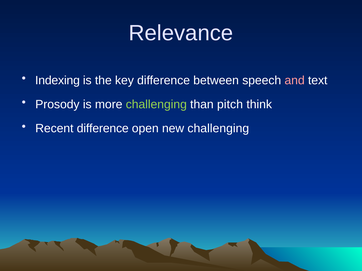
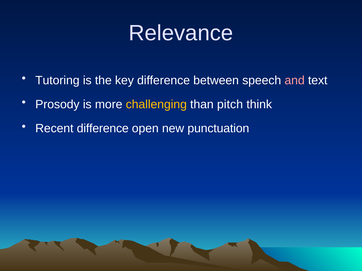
Indexing: Indexing -> Tutoring (57, 80)
challenging colour: light green -> yellow (156, 105)
new challenging: challenging -> punctuation (218, 129)
